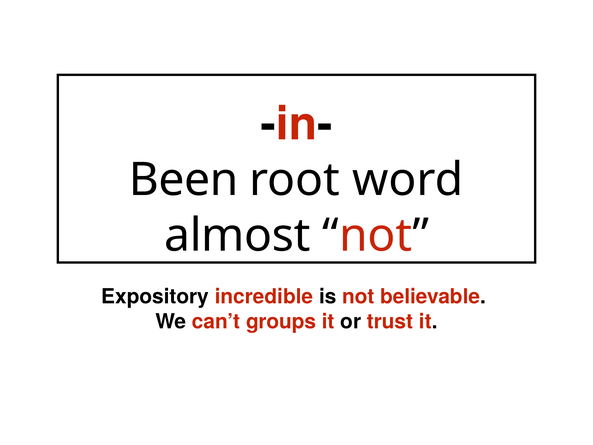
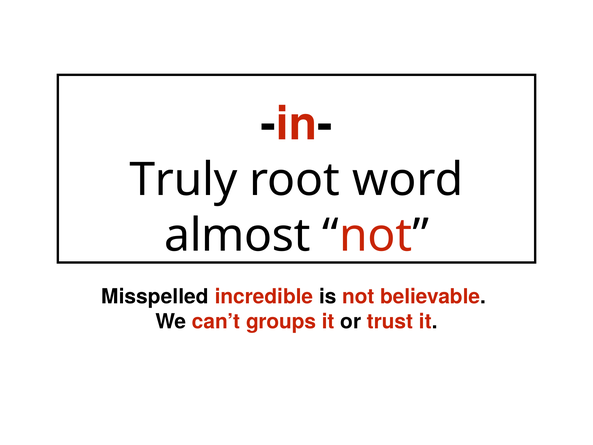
Been: Been -> Truly (183, 180)
Expository: Expository -> Misspelled (155, 296)
